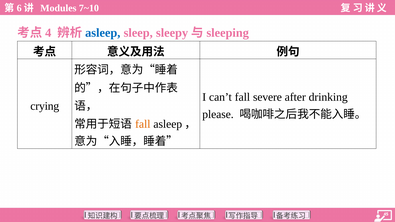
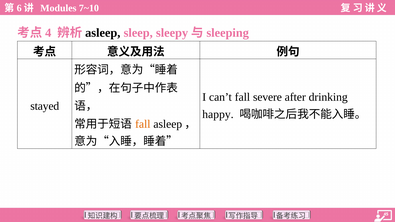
asleep colour: blue -> black (103, 33)
crying: crying -> stayed (45, 106)
please: please -> happy (218, 114)
